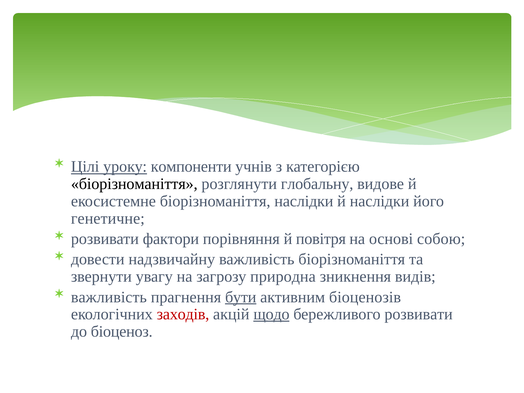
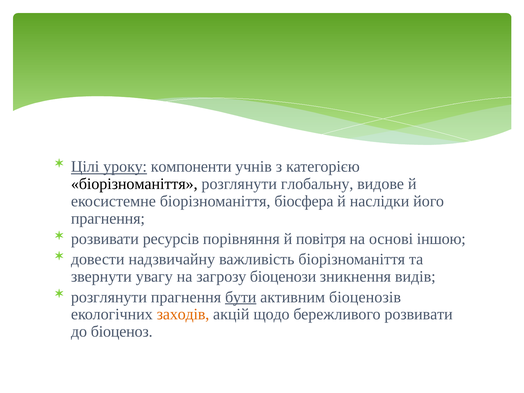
біорізноманіття наслідки: наслідки -> біосфера (304, 201)
генетичне: генетичне -> прагнення (108, 219)
фактори: фактори -> ресурсів (171, 239)
собою: собою -> іншою (441, 239)
природна: природна -> біоценози (283, 277)
важливість: важливість -> розглянути (109, 297)
заходів colour: red -> orange (183, 314)
щодо underline: present -> none (271, 314)
